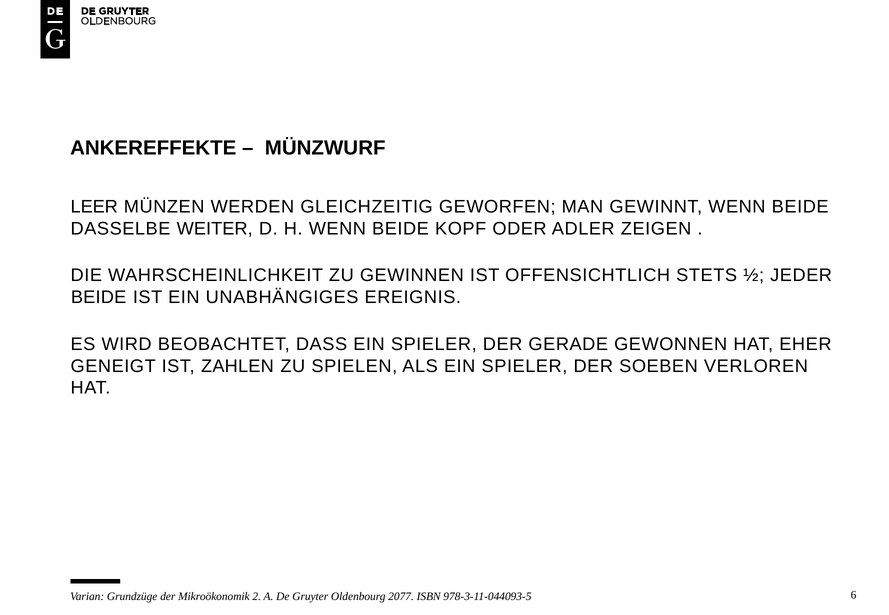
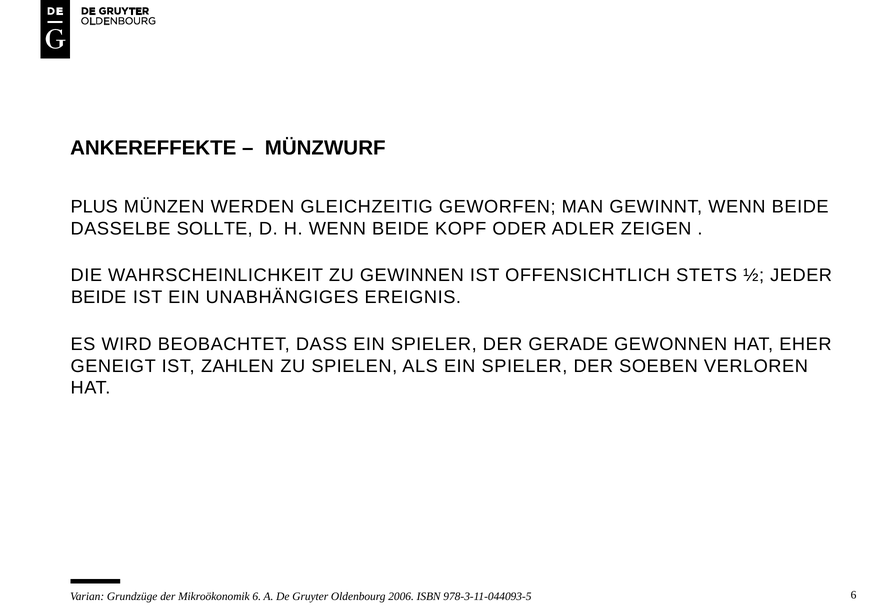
LEER: LEER -> PLUS (94, 207)
WEITER: WEITER -> SOLLTE (215, 229)
Mikroökonomik 2: 2 -> 6 (257, 597)
2077: 2077 -> 2006 (401, 597)
